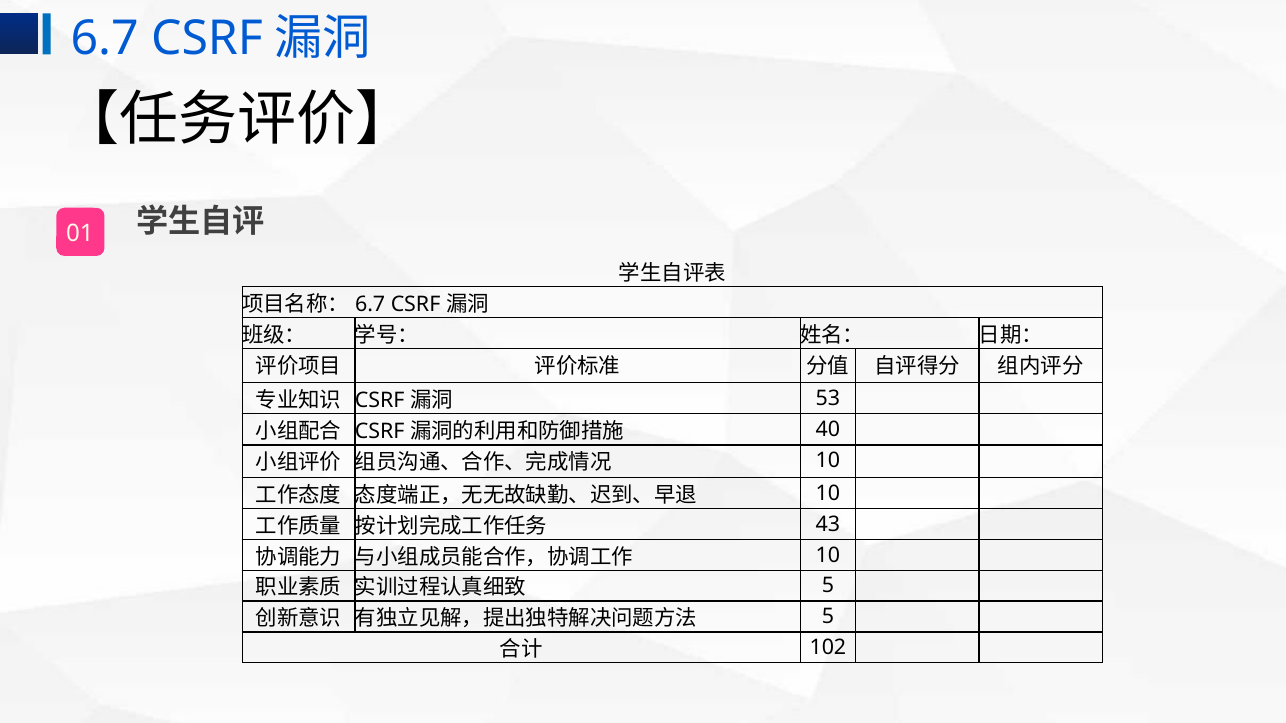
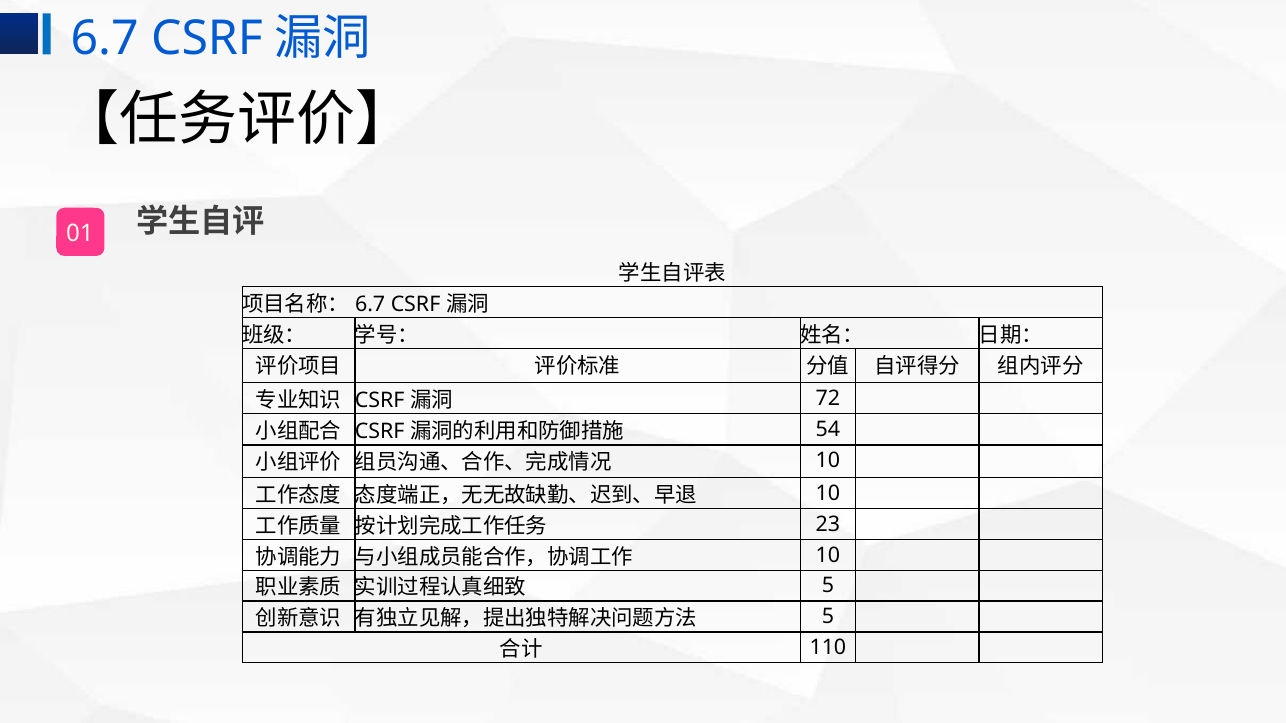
53: 53 -> 72 (828, 399)
40: 40 -> 54 (828, 430)
43: 43 -> 23 (828, 524)
102: 102 -> 110 (828, 648)
